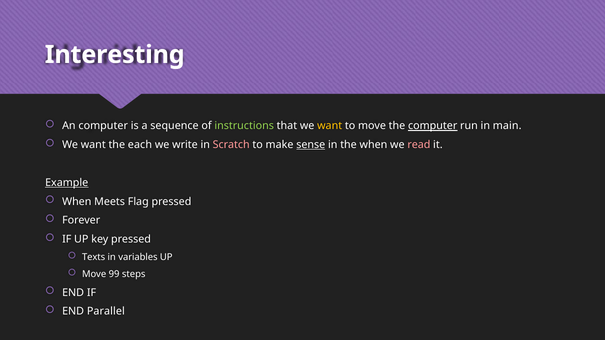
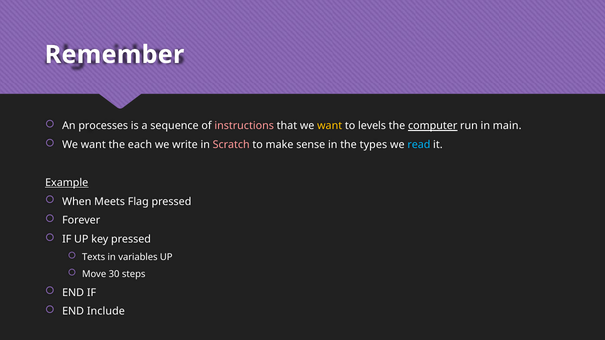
Interesting: Interesting -> Remember (114, 55)
An computer: computer -> processes (103, 126)
instructions colour: light green -> pink (244, 126)
to move: move -> levels (372, 126)
sense underline: present -> none (311, 145)
the when: when -> types (373, 145)
read colour: pink -> light blue (419, 145)
99: 99 -> 30 (114, 274)
Parallel: Parallel -> Include (106, 312)
